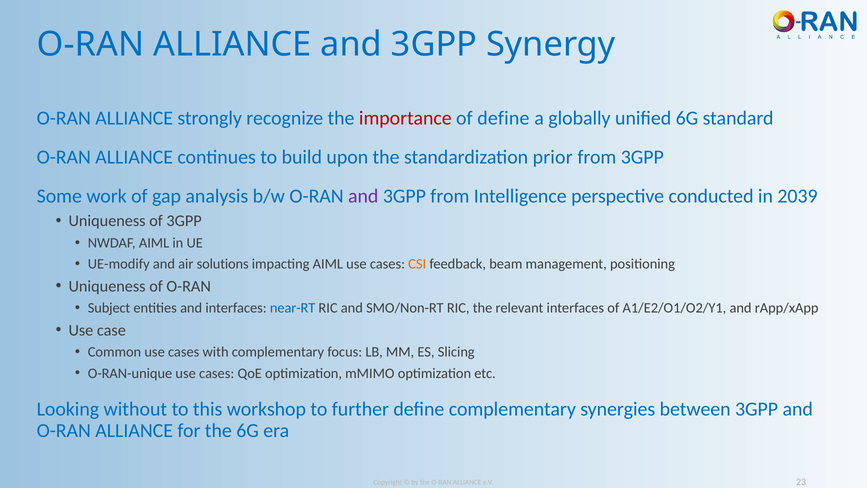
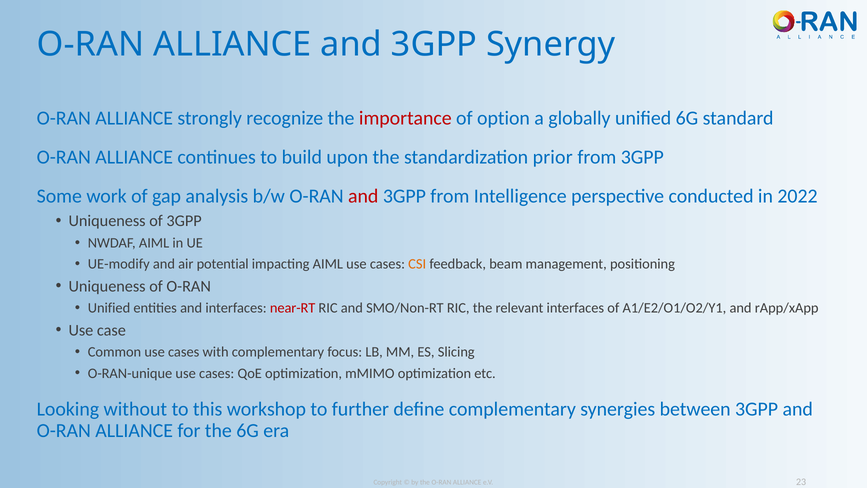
of define: define -> option (503, 118)
and colour: purple -> red (363, 196)
2039: 2039 -> 2022 (798, 196)
solutions: solutions -> potential (223, 264)
Subject: Subject -> Unified (109, 308)
near-RT colour: blue -> red (293, 308)
